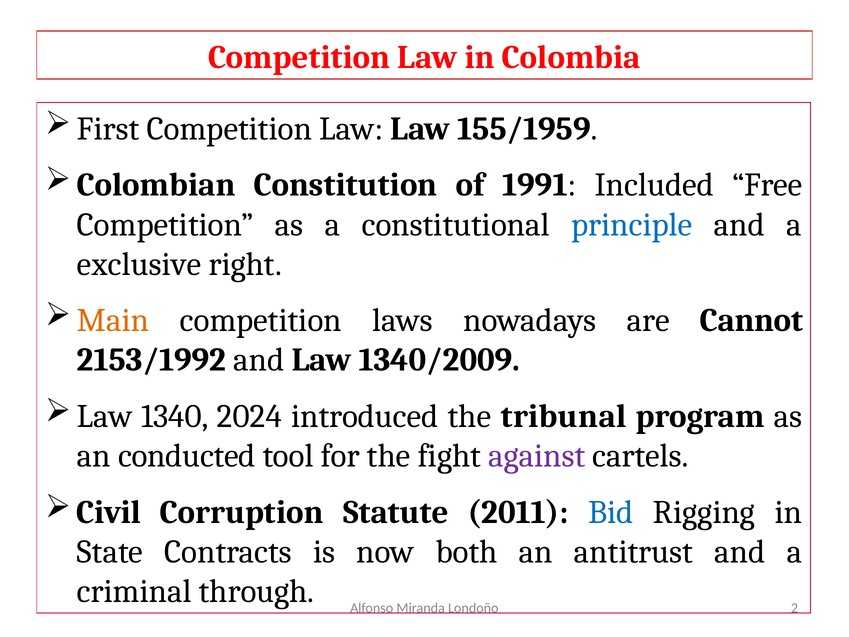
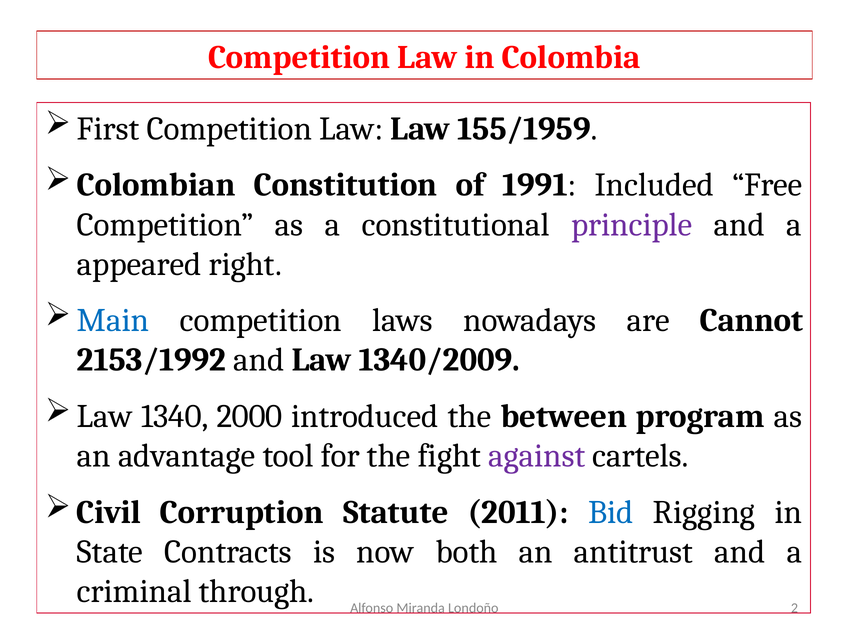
principle colour: blue -> purple (632, 225)
exclusive: exclusive -> appeared (139, 264)
Main colour: orange -> blue (113, 320)
2024: 2024 -> 2000 (250, 416)
tribunal: tribunal -> between (564, 416)
conducted: conducted -> advantage (187, 456)
